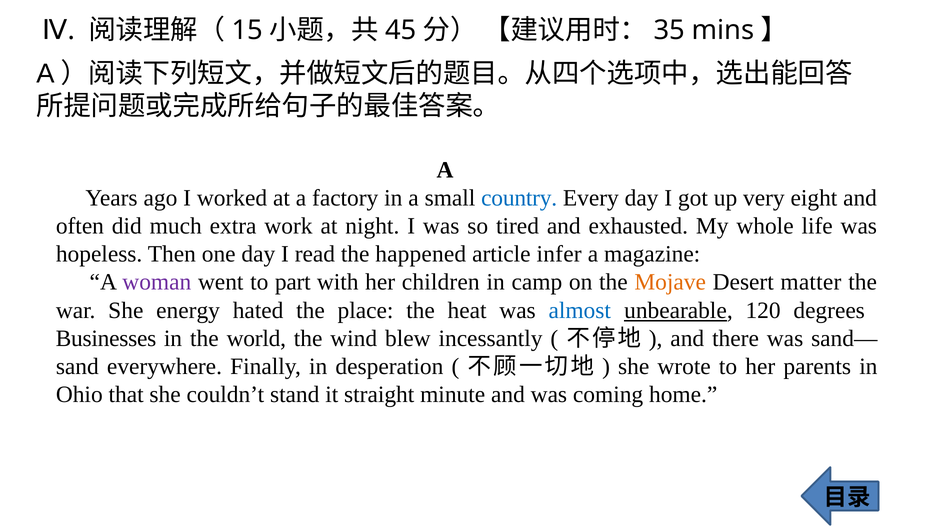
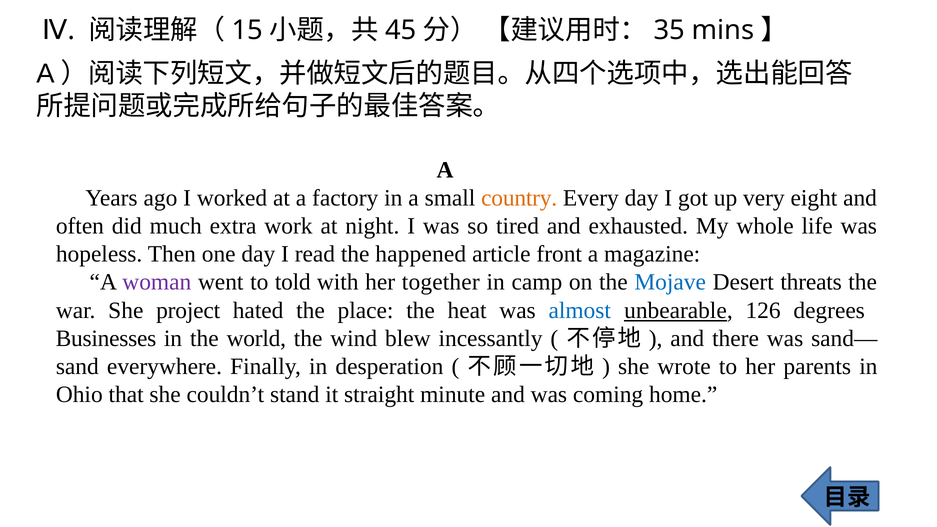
country colour: blue -> orange (519, 198)
infer: infer -> front (559, 254)
part: part -> told (293, 282)
children: children -> together (441, 282)
Mojave colour: orange -> blue (670, 282)
matter: matter -> threats (811, 282)
energy: energy -> project (188, 310)
120: 120 -> 126 (763, 310)
